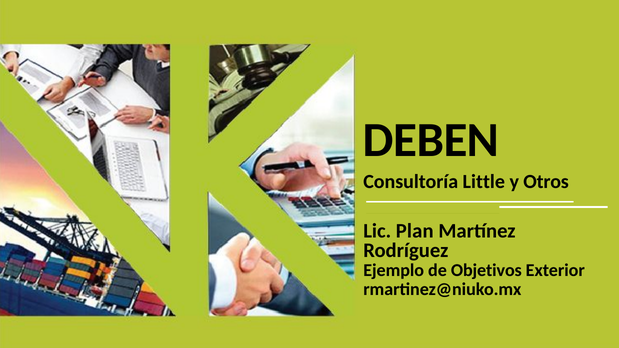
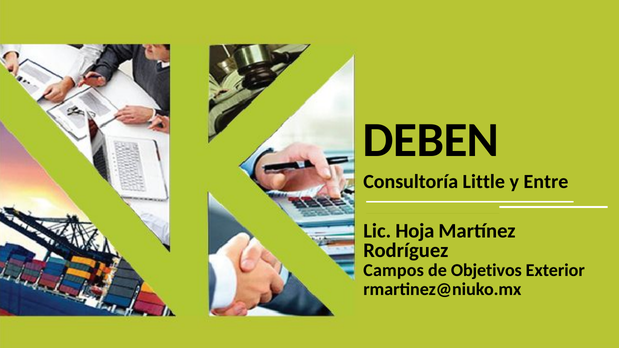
Otros: Otros -> Entre (546, 182)
Plan: Plan -> Hoja (415, 231)
Ejemplo: Ejemplo -> Campos (394, 271)
